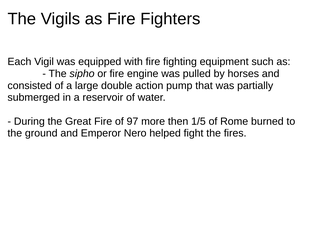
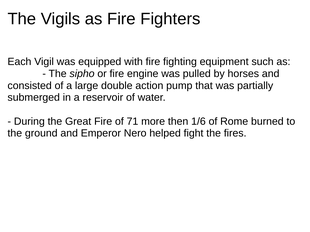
97: 97 -> 71 (132, 122)
1/5: 1/5 -> 1/6 (198, 122)
